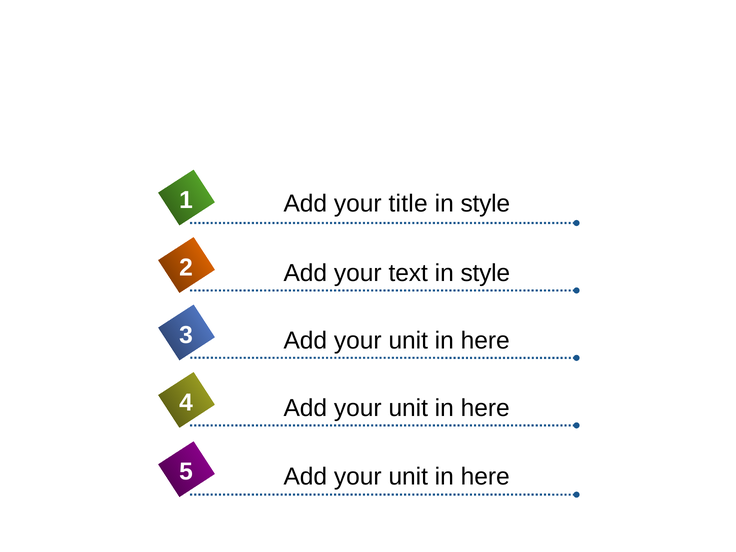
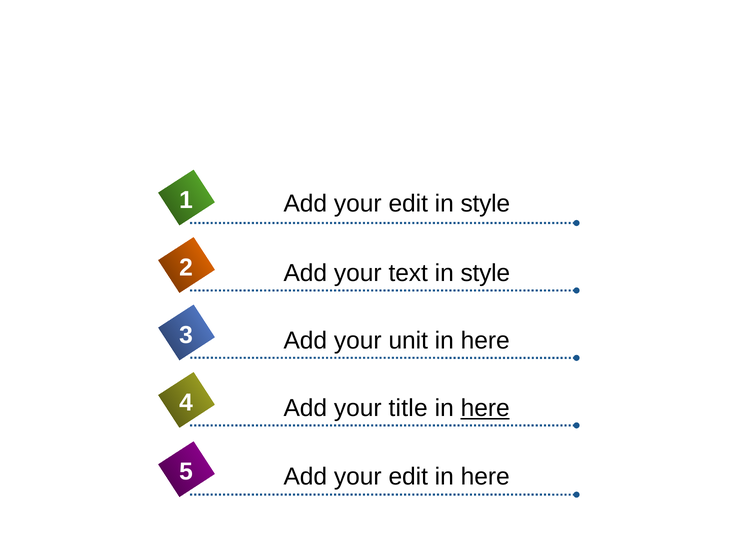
title: title -> edit (408, 204)
unit: unit -> title (408, 408)
here underline: none -> present (485, 408)
unit: unit -> edit (408, 477)
